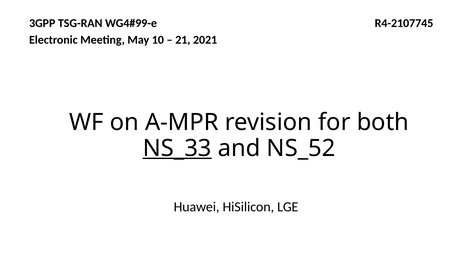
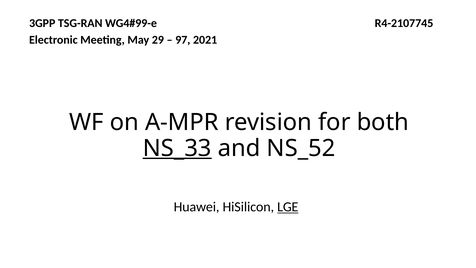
10: 10 -> 29 (158, 40)
21: 21 -> 97 (183, 40)
LGE underline: none -> present (288, 207)
